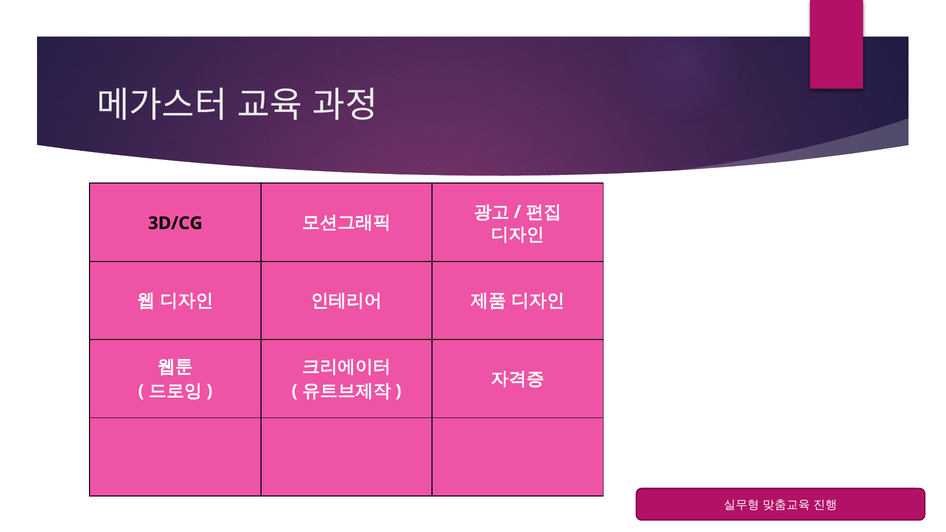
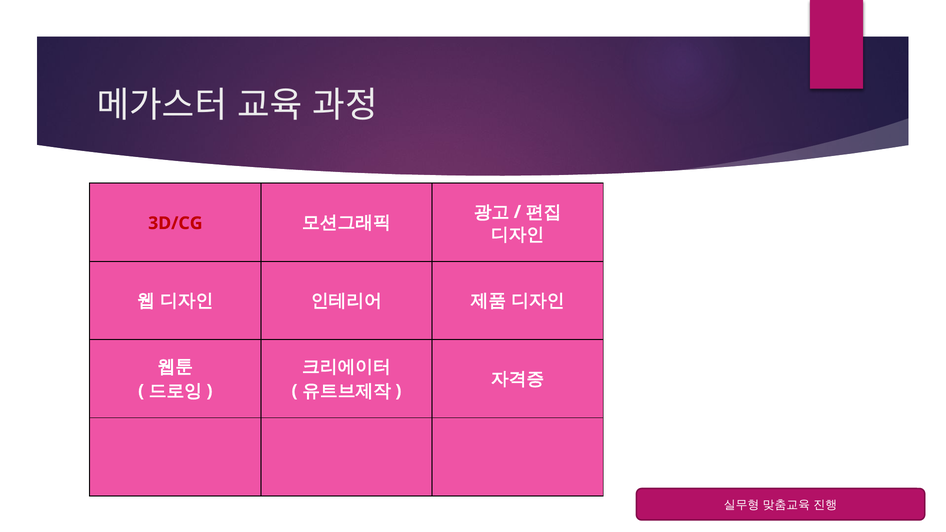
3D/CG colour: black -> red (175, 223)
